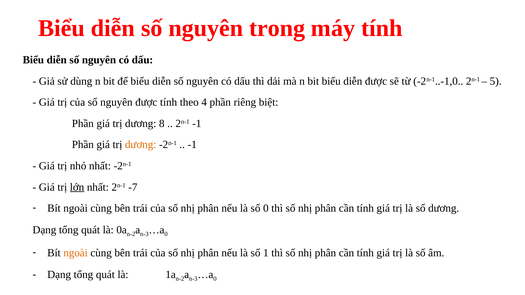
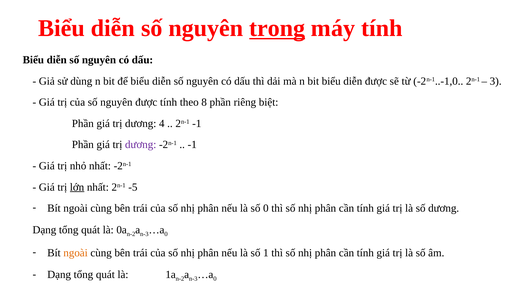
trong underline: none -> present (277, 28)
5: 5 -> 3 (496, 81)
4: 4 -> 8 (204, 102)
8: 8 -> 4 (162, 124)
dương colour: orange -> purple (141, 145)
-7: -7 -> -5 (133, 187)
